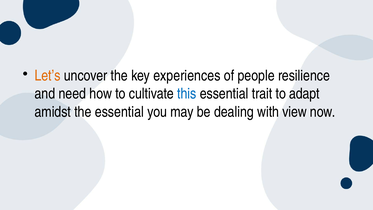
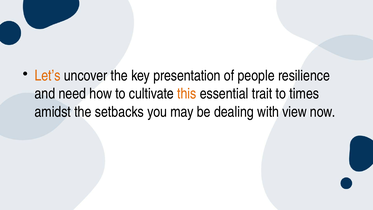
experiences: experiences -> presentation (187, 76)
this colour: blue -> orange (187, 94)
adapt: adapt -> times (304, 94)
the essential: essential -> setbacks (119, 112)
